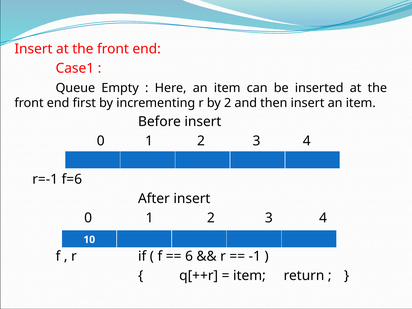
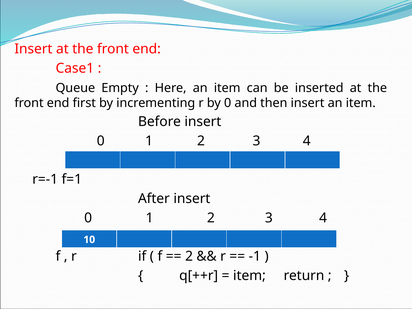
by 2: 2 -> 0 (228, 103)
f=6: f=6 -> f=1 (72, 179)
6: 6 -> 2 (189, 256)
